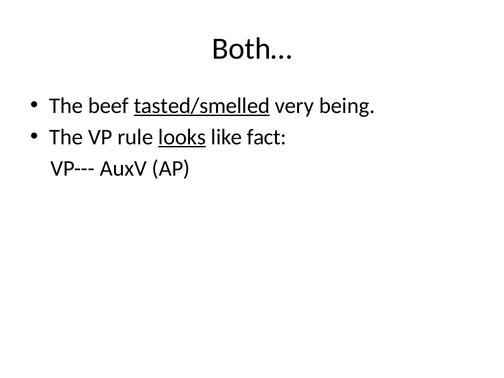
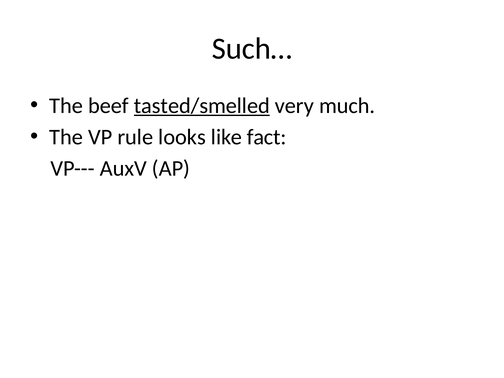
Both…: Both… -> Such… (252, 49)
being: being -> much (347, 106)
looks underline: present -> none (182, 137)
